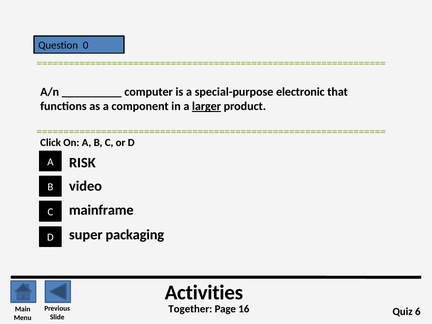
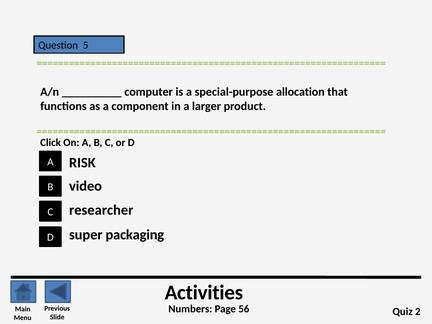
0: 0 -> 5 (86, 45)
electronic: electronic -> allocation (300, 92)
larger underline: present -> none (207, 106)
mainframe: mainframe -> researcher (101, 210)
Together: Together -> Numbers (190, 309)
16: 16 -> 56 (244, 309)
6: 6 -> 2 (418, 312)
